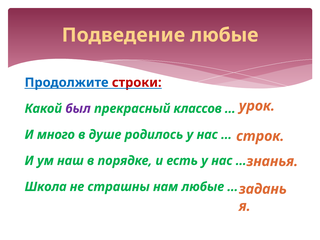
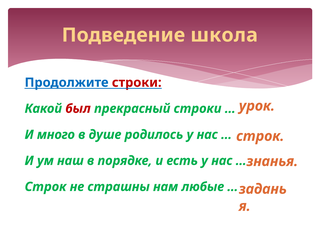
Подведение любые: любые -> школа (224, 35)
был colour: purple -> red (78, 109)
прекрасный классов: классов -> строки (198, 109)
Школа: Школа -> Строк (45, 187)
